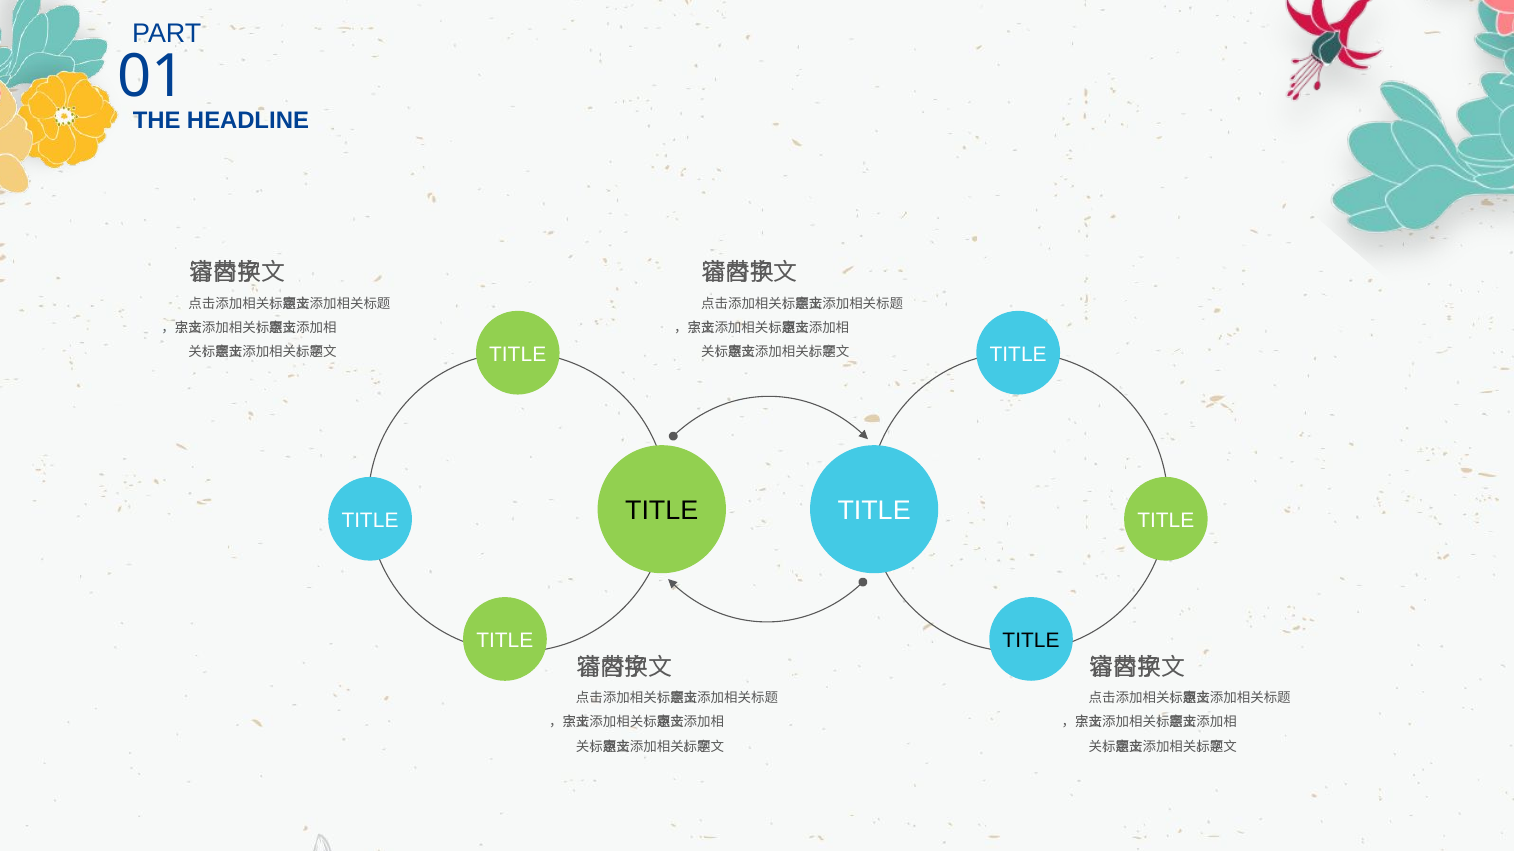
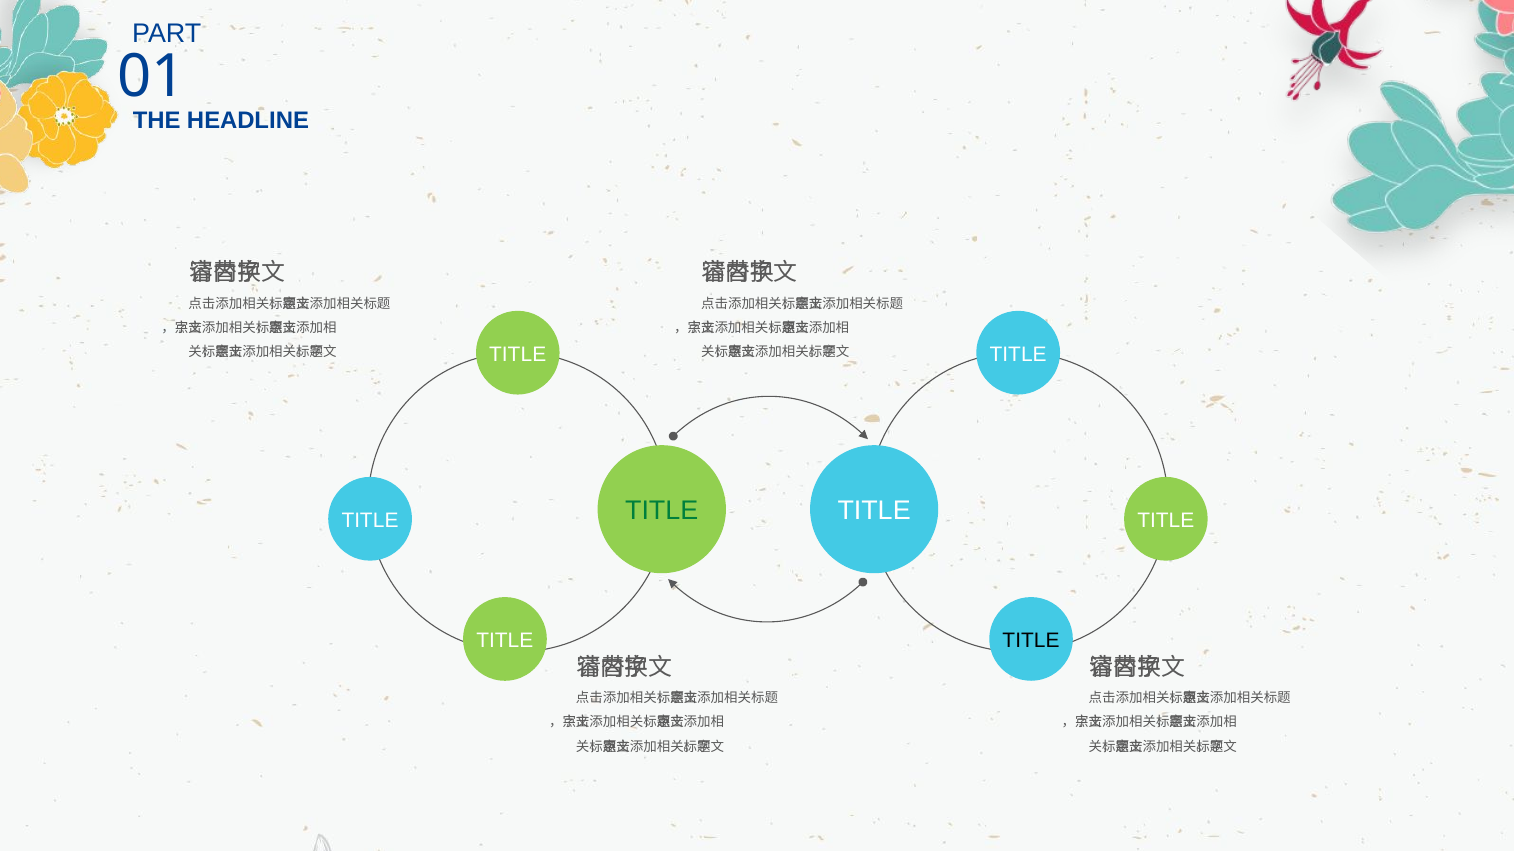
TITLE colour: black -> green (662, 511)
